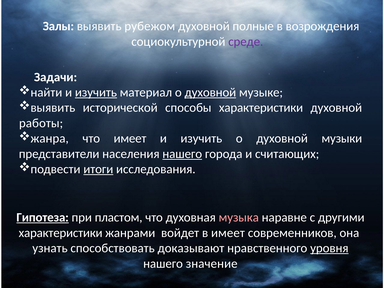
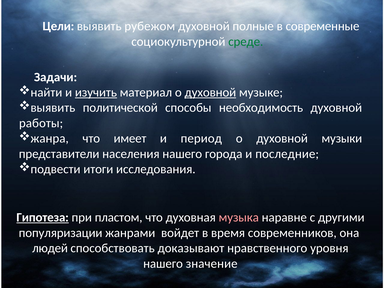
Залы: Залы -> Цели (58, 26)
возрождения: возрождения -> современные (323, 26)
среде colour: purple -> green (246, 42)
исторической: исторической -> политической (120, 108)
способы характеристики: характеристики -> необходимость (261, 108)
изучить: изучить -> период (201, 138)
нашего underline: present -> none (182, 154)
считающих: считающих -> последние (287, 154)
итоги underline: present -> none (98, 169)
характеристики: характеристики -> популяризации (61, 233)
в имеет: имеет -> время (228, 233)
узнать: узнать -> людей (50, 248)
уровня underline: present -> none (329, 248)
